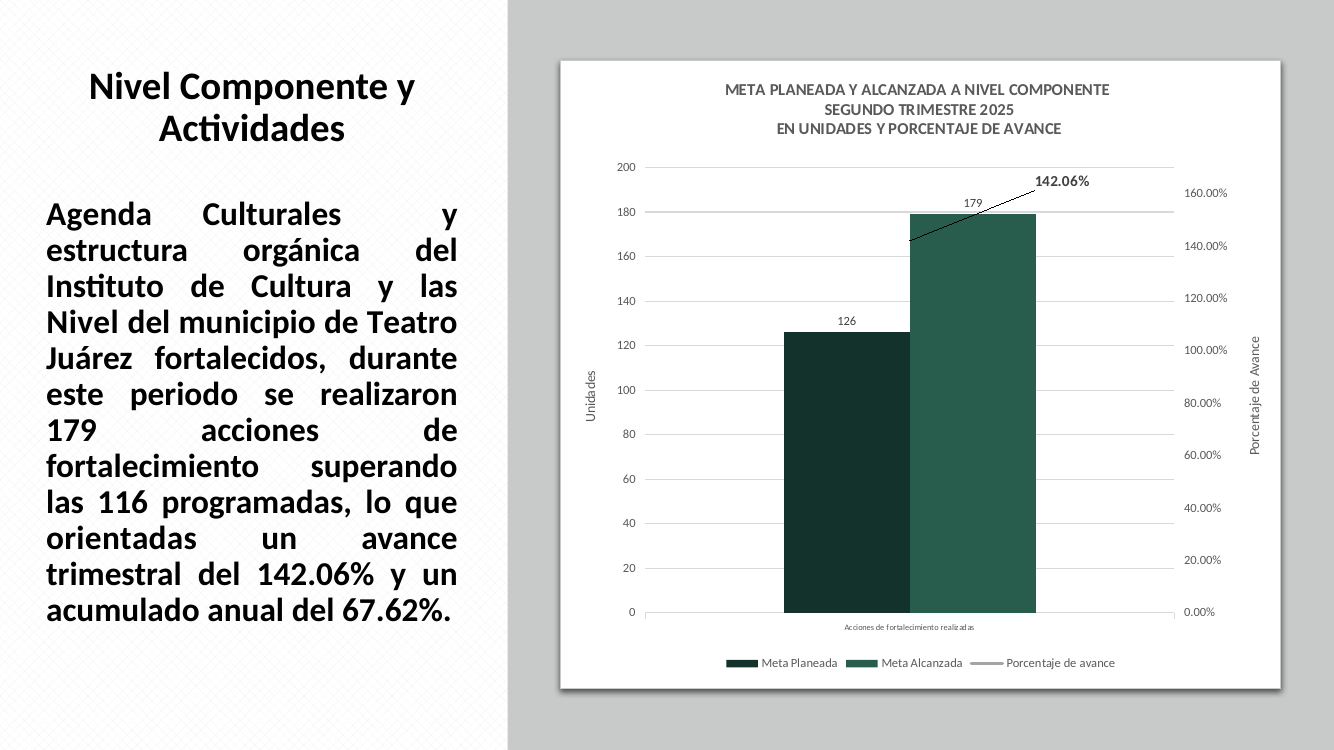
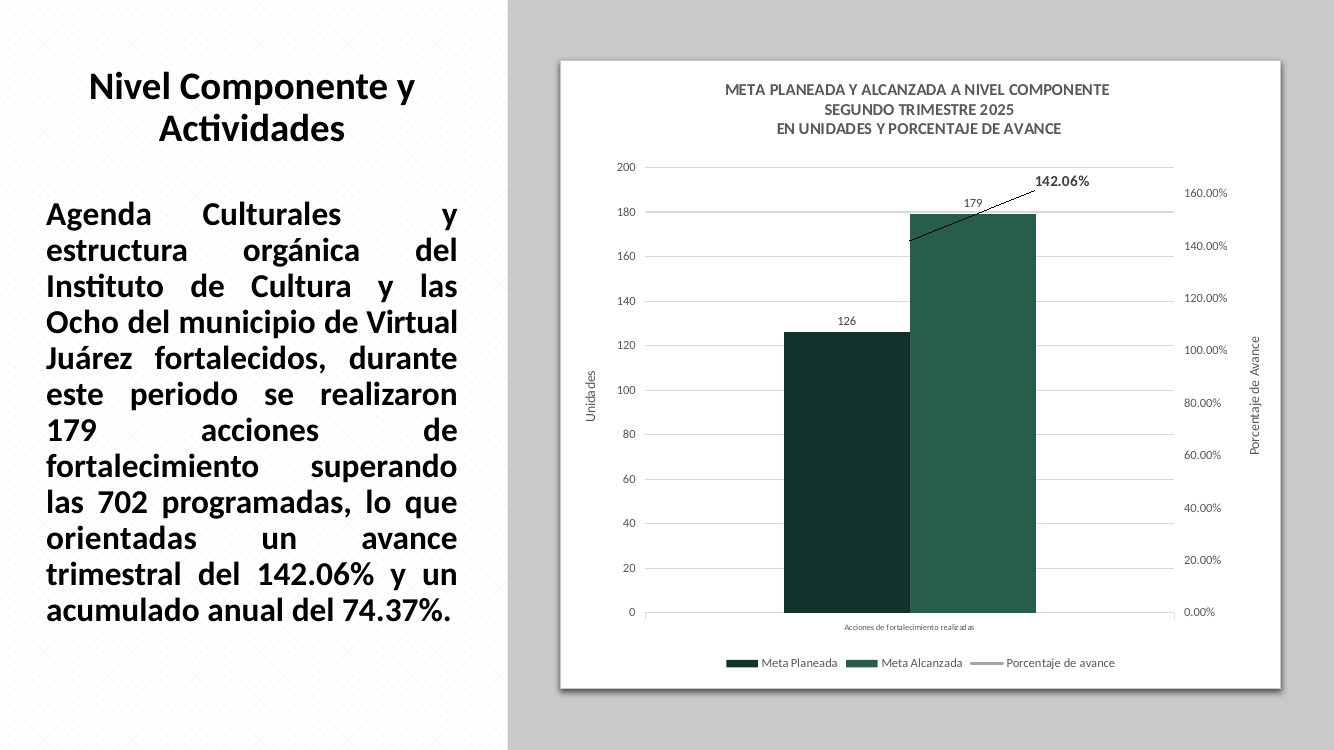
Nivel: Nivel -> Ocho (83, 323)
Teatro: Teatro -> Virtual (412, 323)
116: 116 -> 702 (123, 503)
67.62%: 67.62% -> 74.37% (397, 611)
